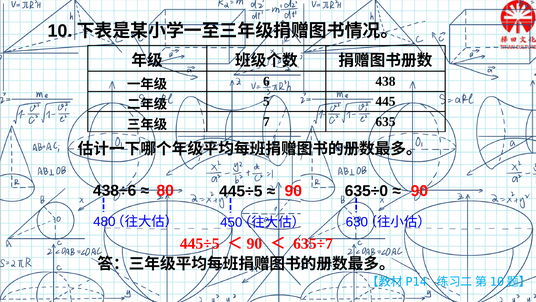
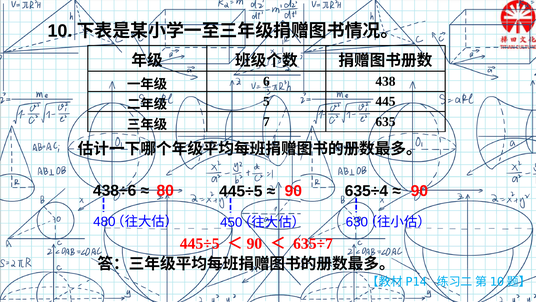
635÷0: 635÷0 -> 635÷4 (366, 191)
